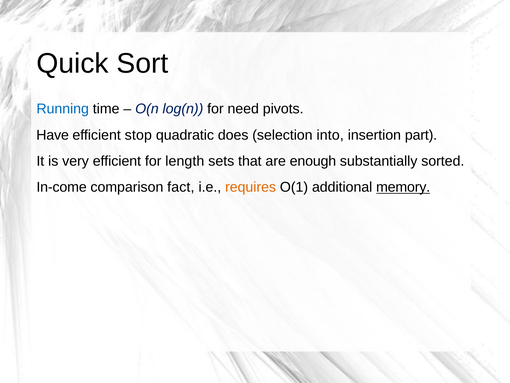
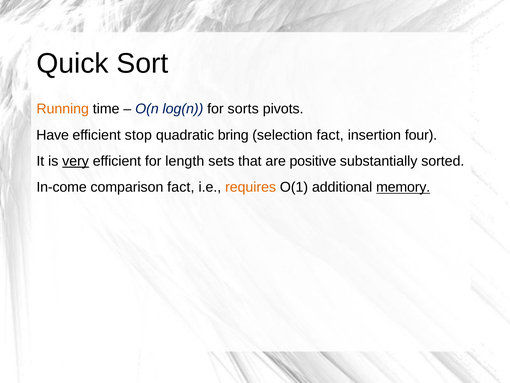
Running colour: blue -> orange (63, 109)
need: need -> sorts (243, 109)
does: does -> bring (233, 135)
selection into: into -> fact (330, 135)
part: part -> four (421, 135)
very underline: none -> present (76, 161)
enough: enough -> positive (313, 161)
